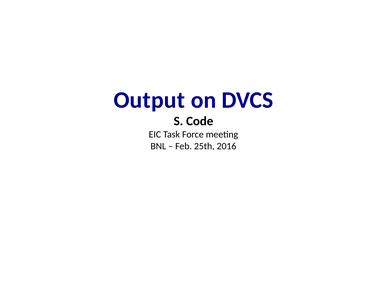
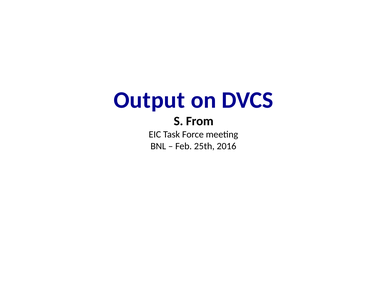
Code: Code -> From (200, 121)
